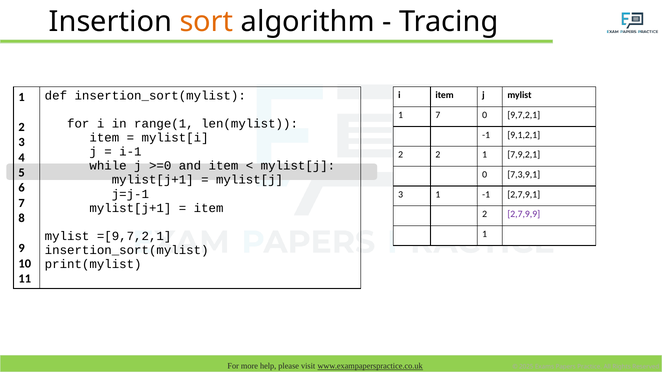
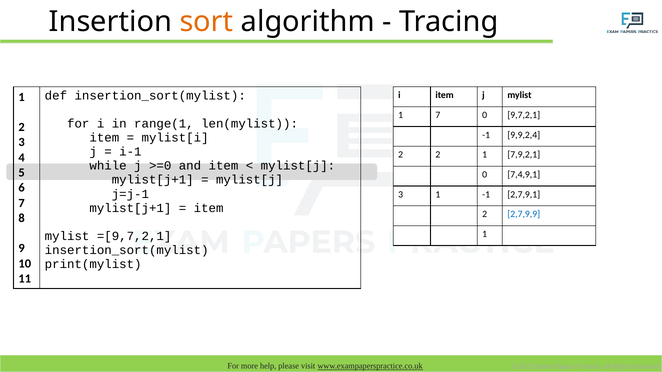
9,1,2,1: 9,1,2,1 -> 9,9,2,4 (524, 135)
7,3,9,1: 7,3,9,1 -> 7,4,9,1 (524, 175)
2,7,9,9 colour: purple -> blue (524, 215)
